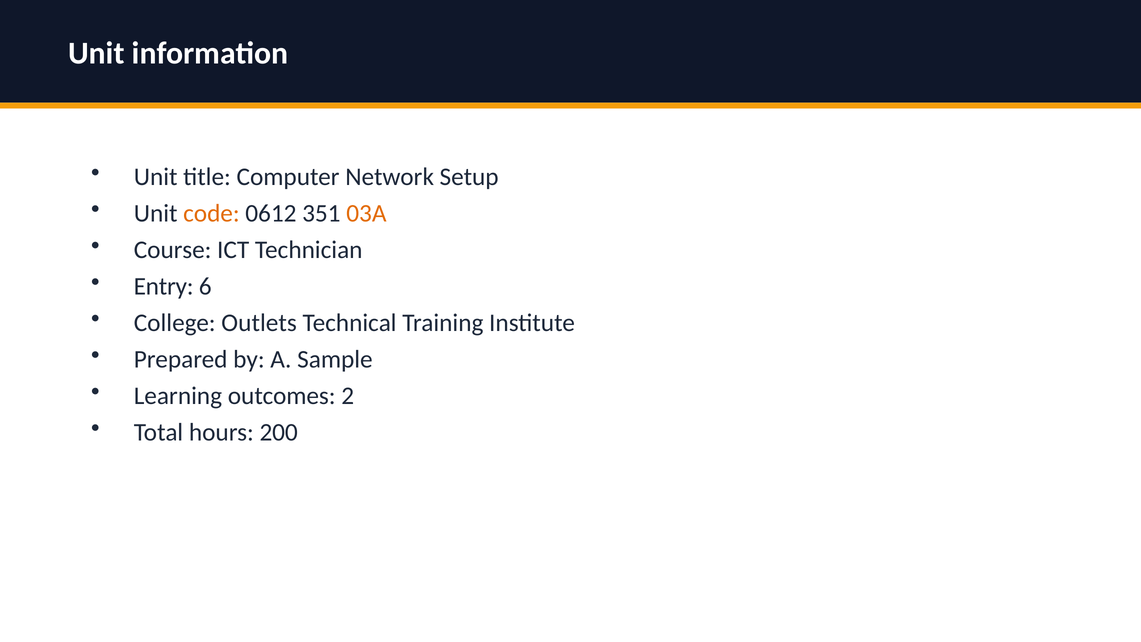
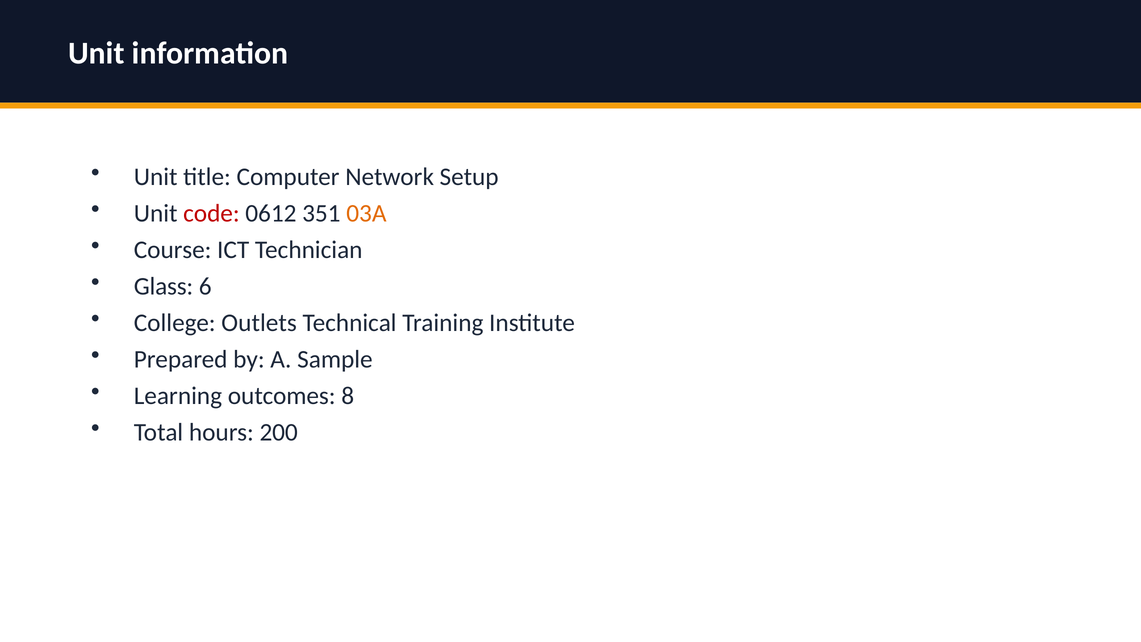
code colour: orange -> red (211, 213)
Entry: Entry -> Glass (164, 286)
2: 2 -> 8 (348, 396)
